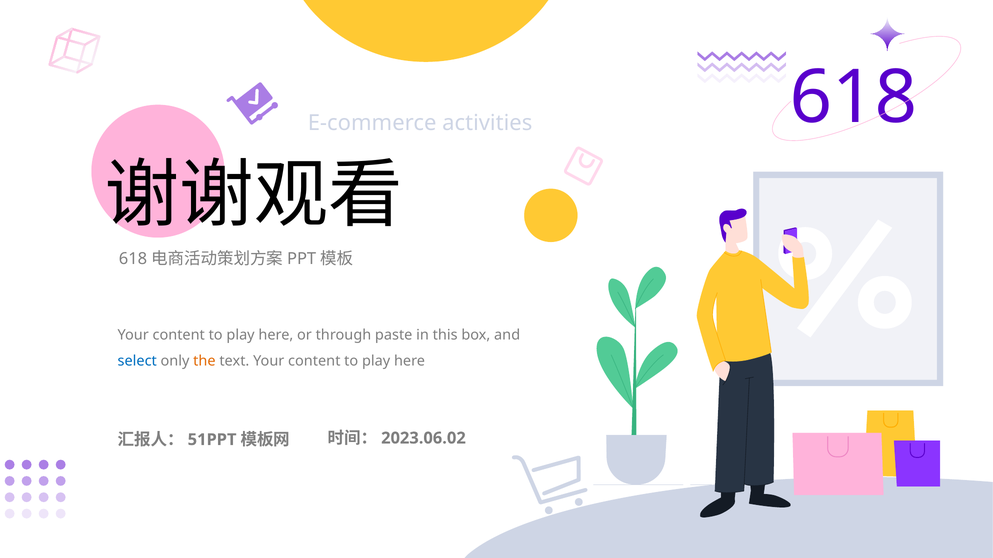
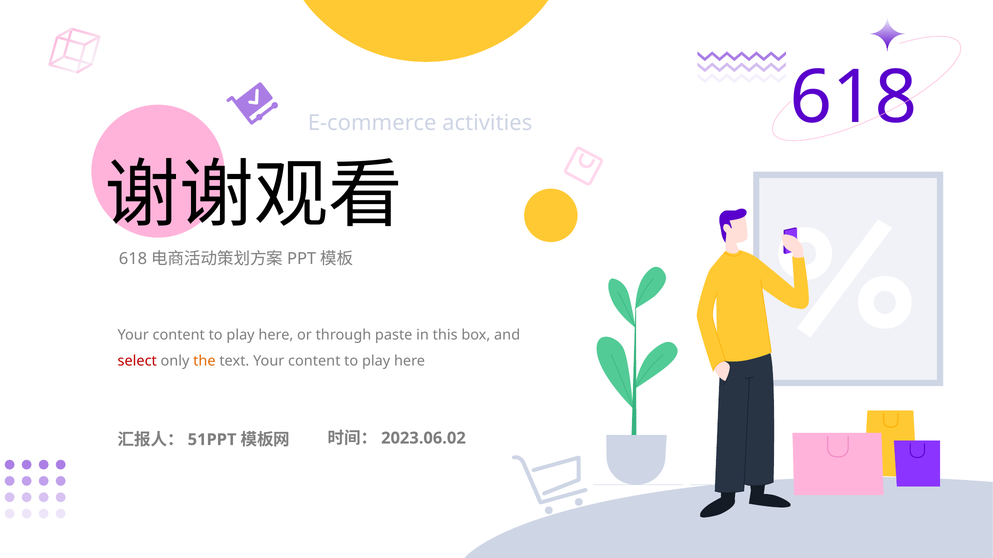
select colour: blue -> red (137, 362)
